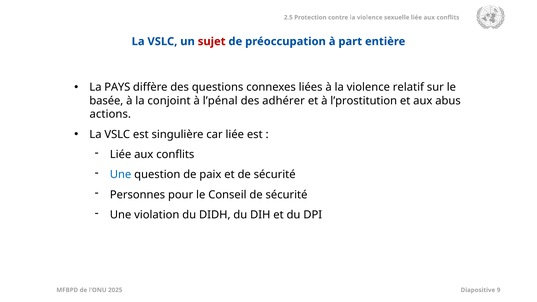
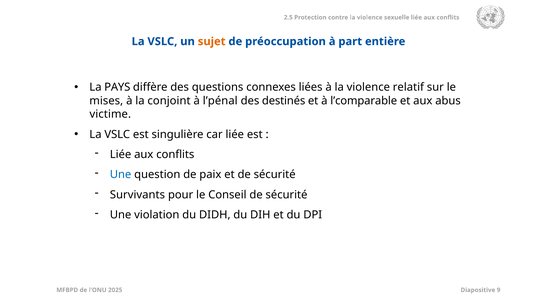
sujet colour: red -> orange (212, 41)
basée: basée -> mises (106, 101)
adhérer: adhérer -> destinés (284, 101)
l’prostitution: l’prostitution -> l’comparable (364, 101)
actions: actions -> victime (110, 114)
Personnes: Personnes -> Survivants (137, 195)
